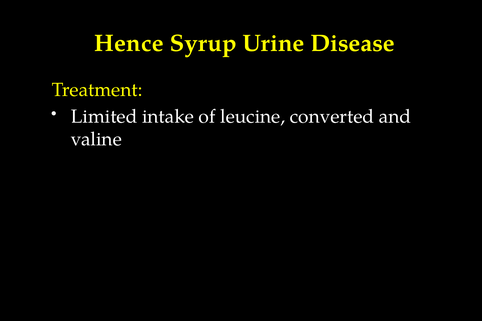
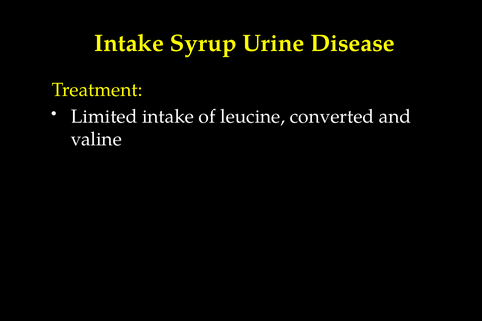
Hence: Hence -> Intake (129, 43)
